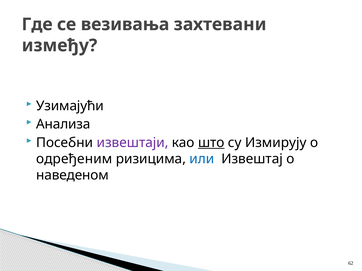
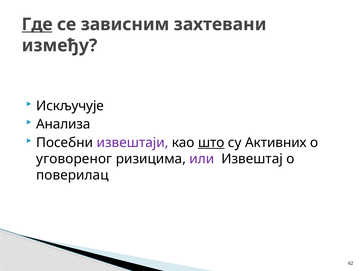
Где underline: none -> present (37, 24)
везивања: везивања -> зависним (125, 24)
Узимајући: Узимајући -> Искључује (70, 106)
Измирују: Измирују -> Активних (276, 143)
одређеним: одређеним -> уговореног (74, 159)
или colour: blue -> purple (202, 159)
наведеном: наведеном -> поверилац (72, 175)
